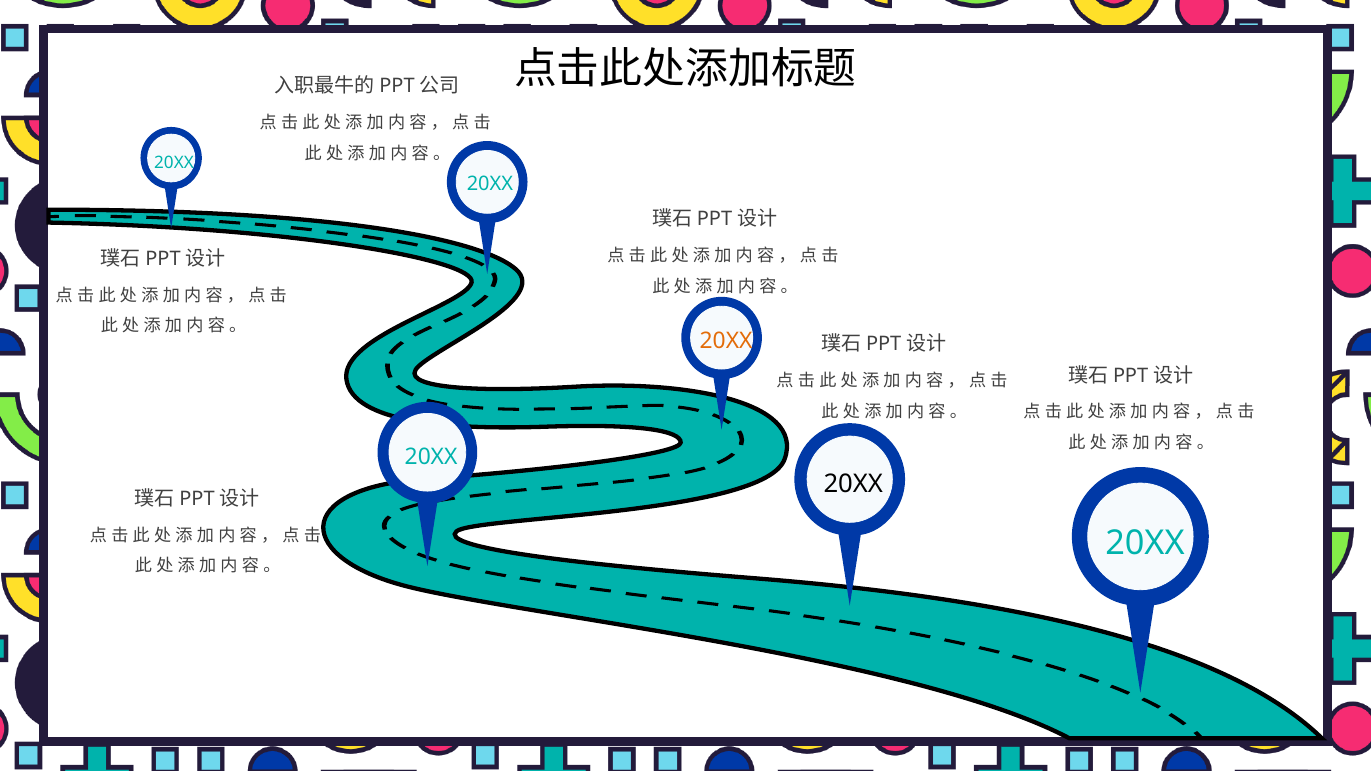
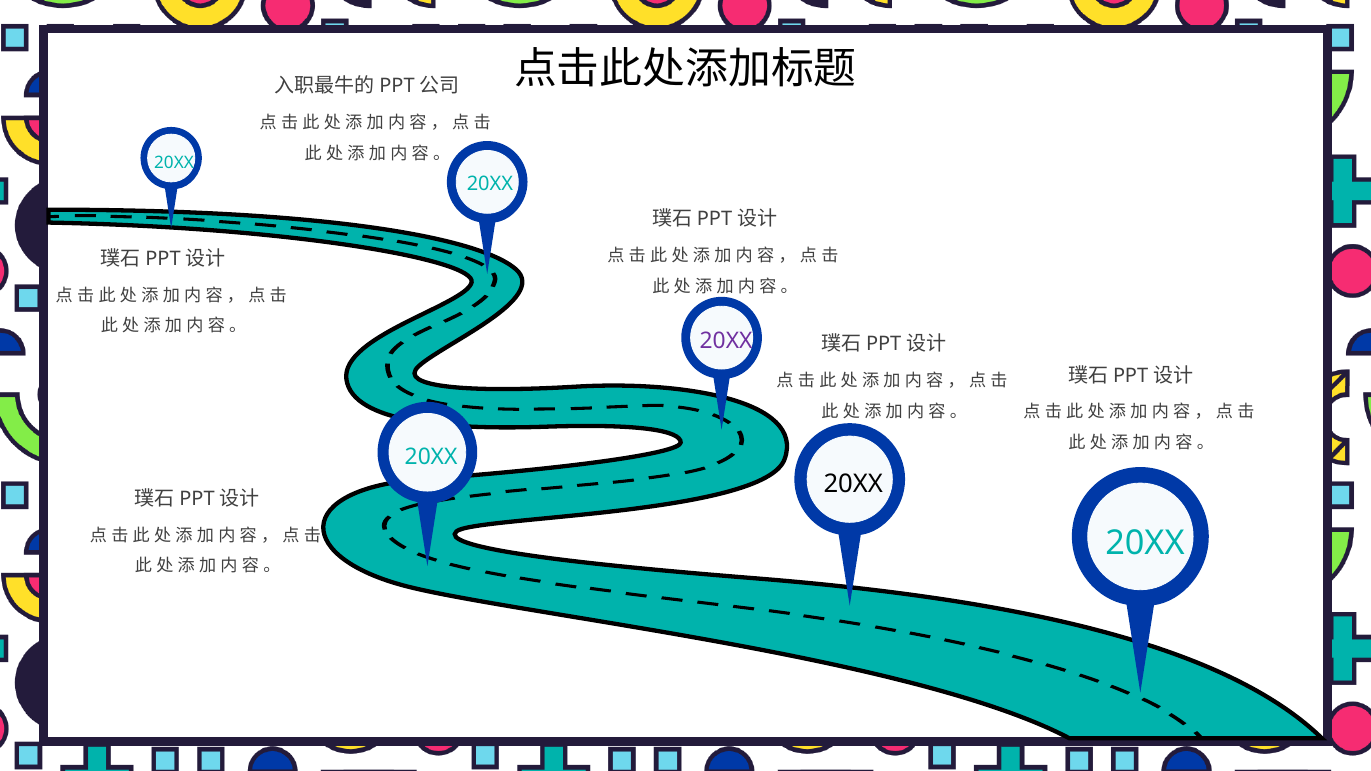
20XX colour: orange -> purple (726, 341)
